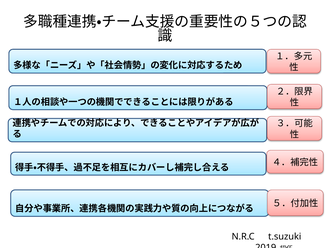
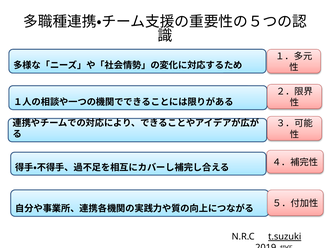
t.suzuki underline: none -> present (285, 236)
